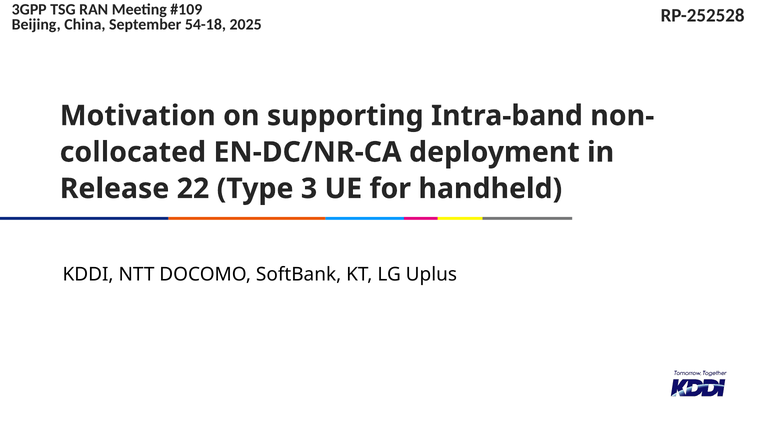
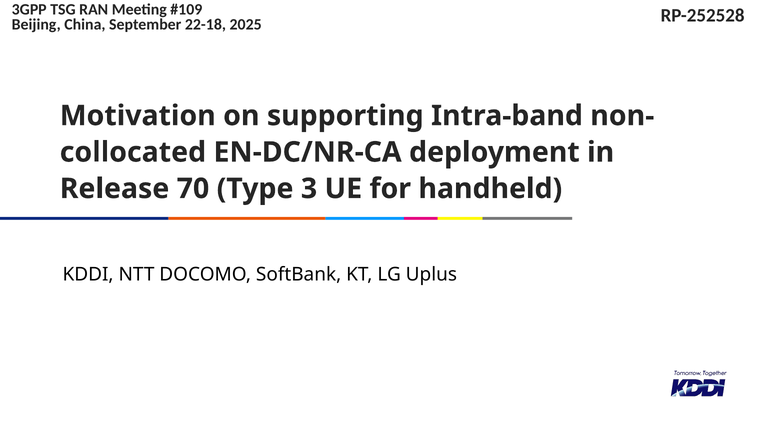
54-18: 54-18 -> 22-18 (205, 25)
22: 22 -> 70 (193, 188)
